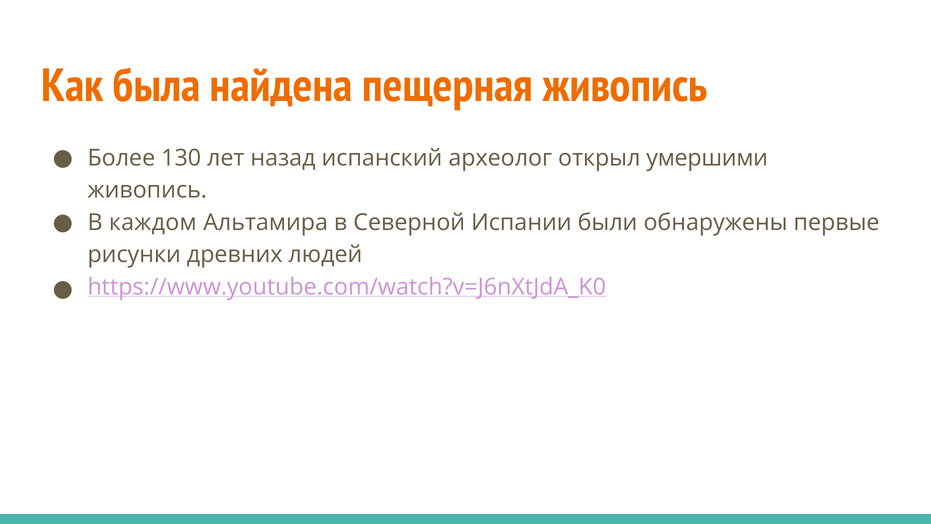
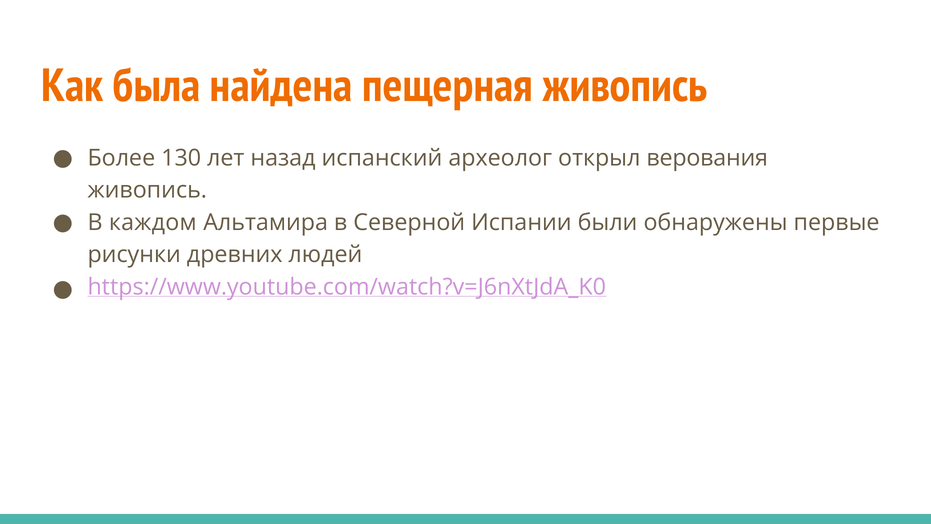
умершими: умершими -> верования (707, 158)
